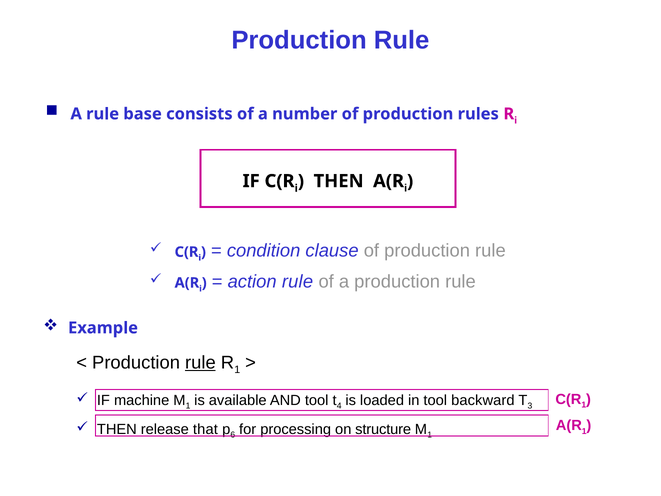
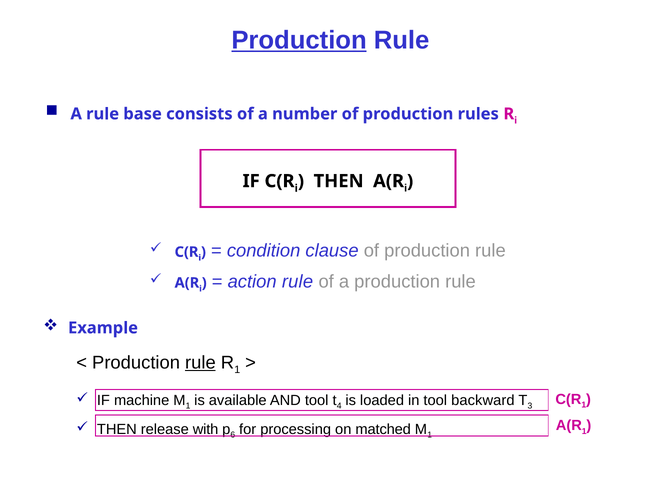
Production underline: none -> present (299, 40)
that: that -> with (206, 429)
structure: structure -> matched (383, 429)
